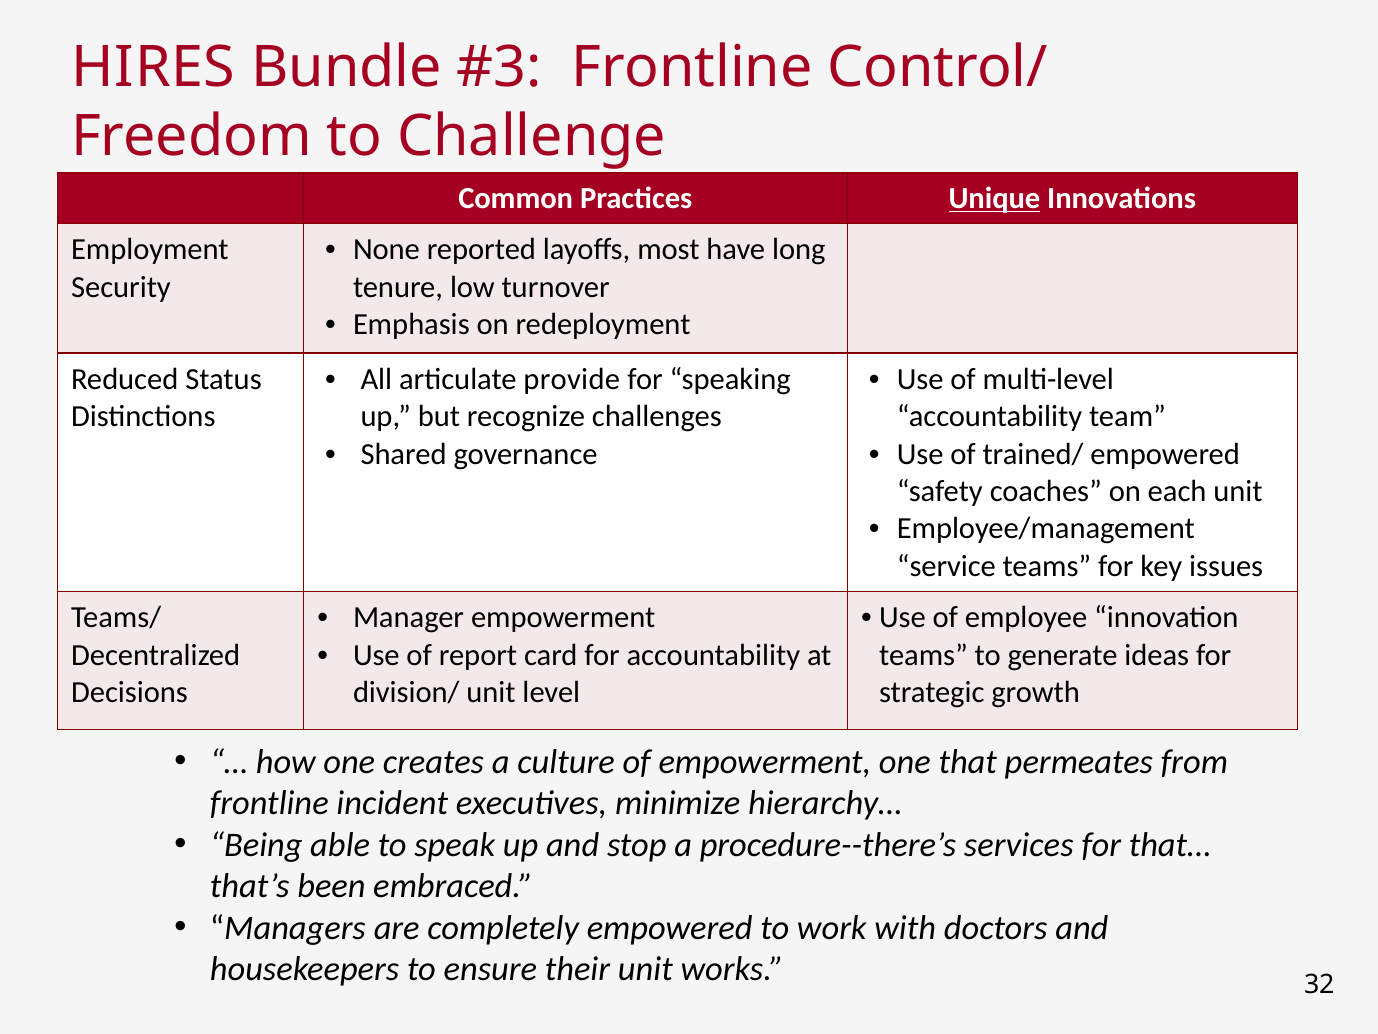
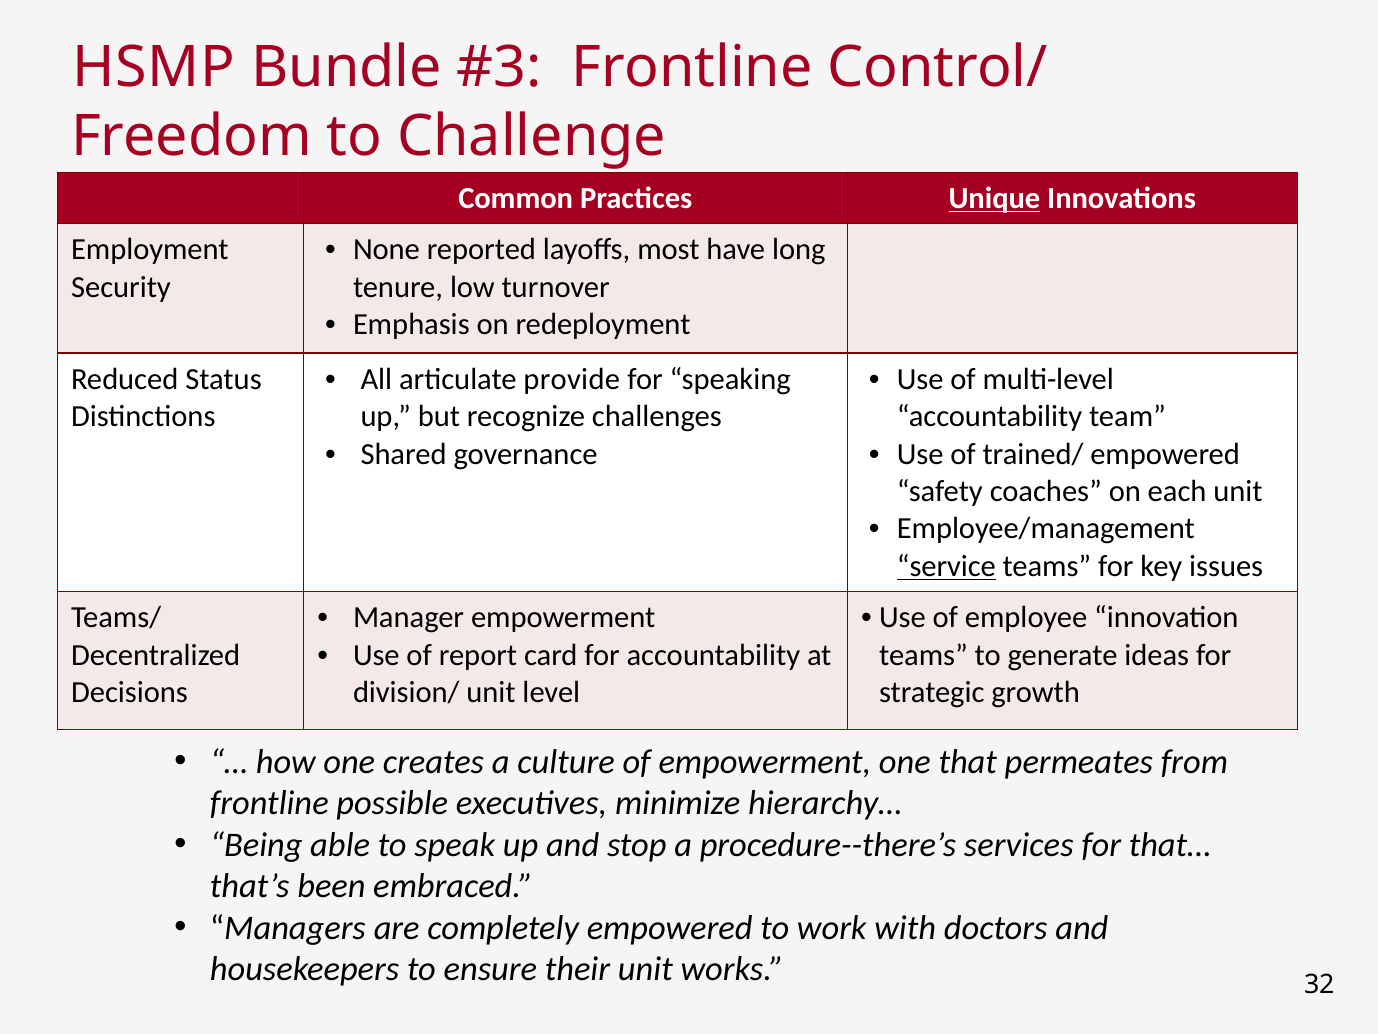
HIRES: HIRES -> HSMP (154, 67)
service underline: none -> present (946, 566)
incident: incident -> possible (392, 803)
